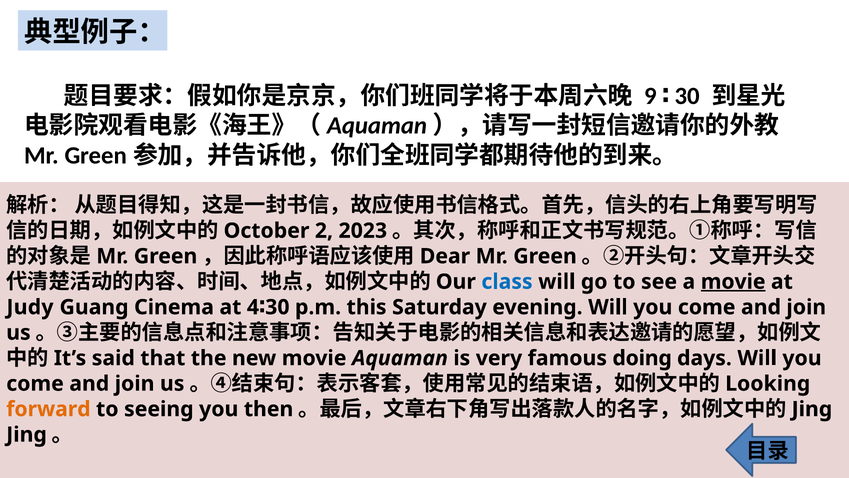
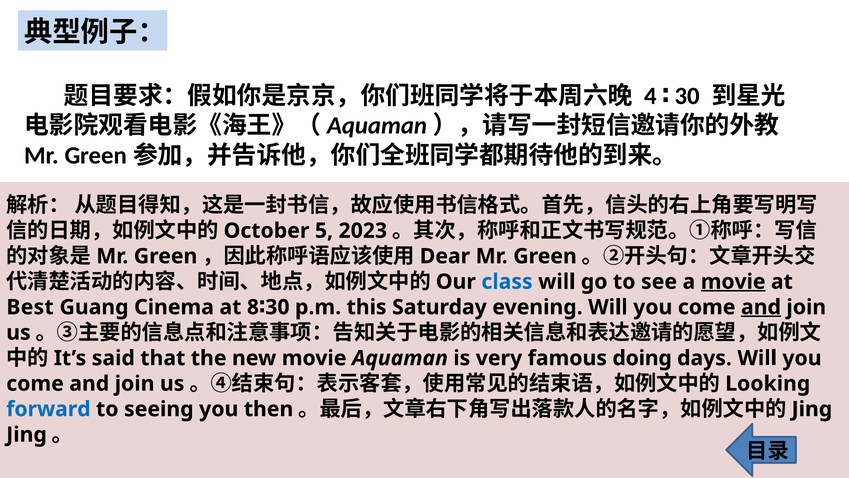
9: 9 -> 4 (650, 96)
2: 2 -> 5 (324, 231)
Judy: Judy -> Best (30, 307)
4: 4 -> 8 (253, 307)
and underline: none -> present (761, 307)
forward colour: orange -> blue (48, 409)
